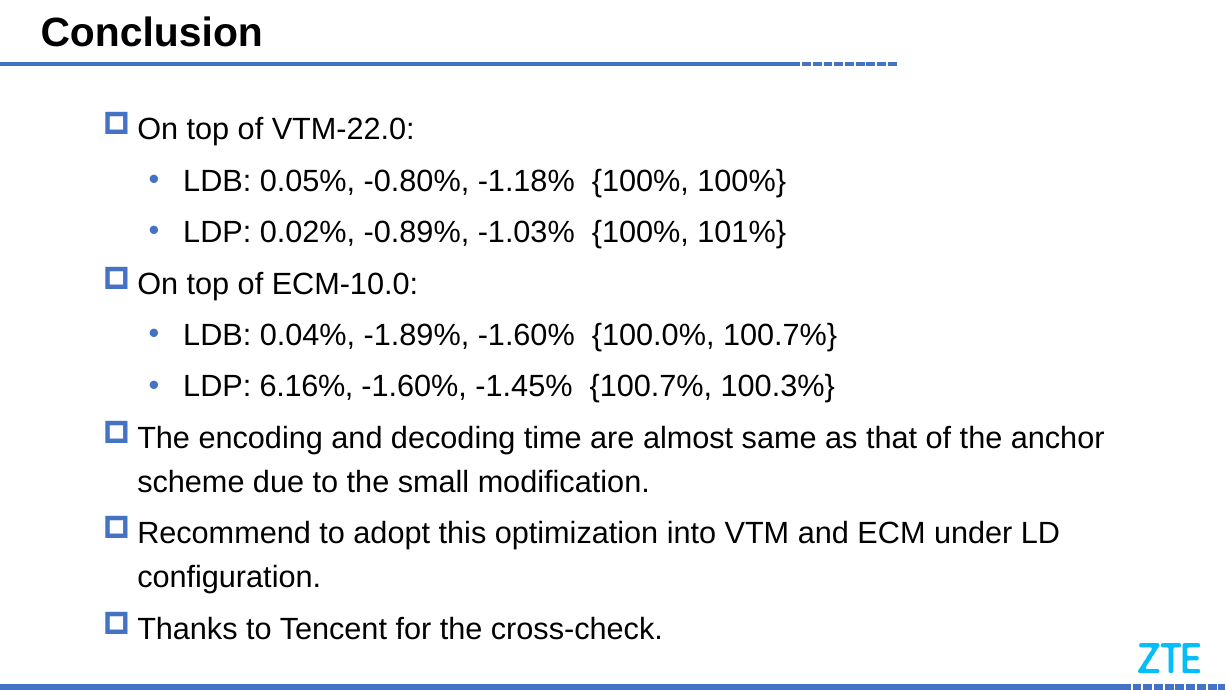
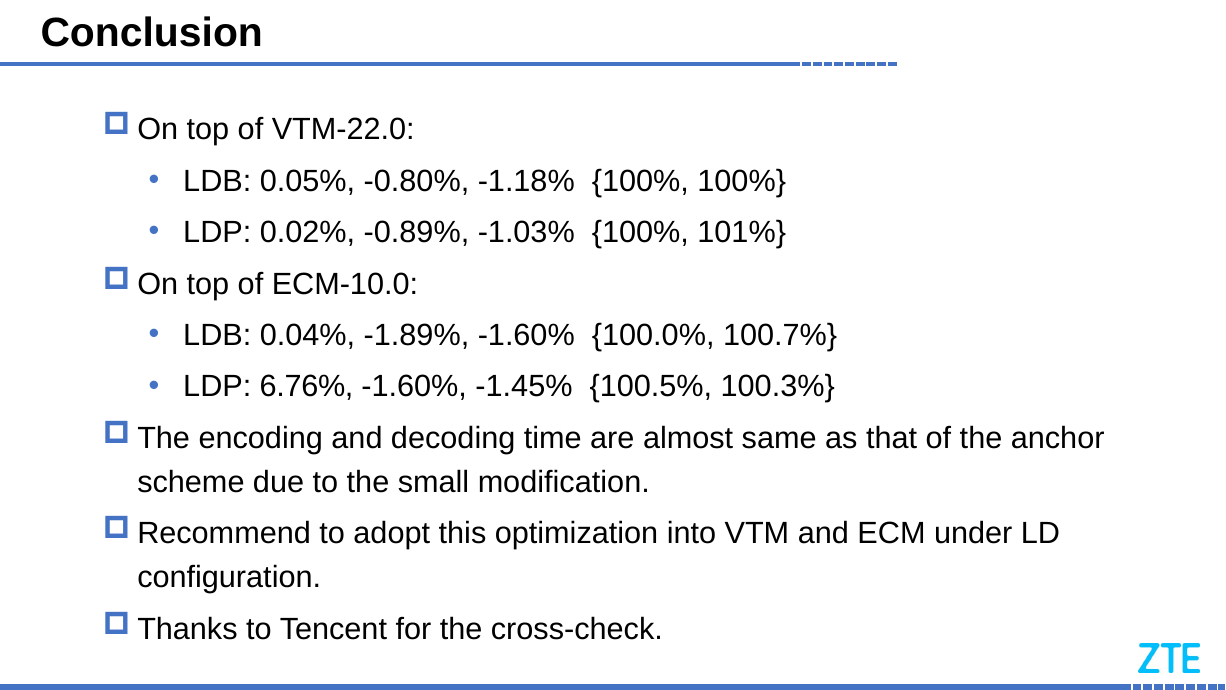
6.16%: 6.16% -> 6.76% (307, 386)
-1.45% 100.7%: 100.7% -> 100.5% (651, 386)
